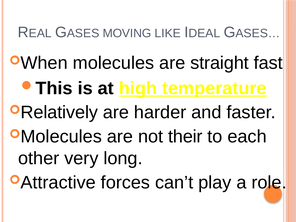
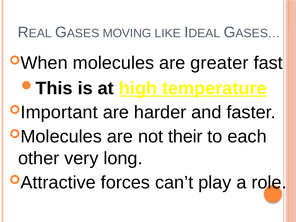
straight: straight -> greater (219, 63)
Relatively: Relatively -> Important (59, 112)
